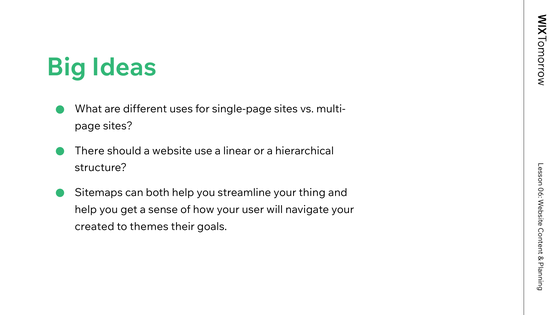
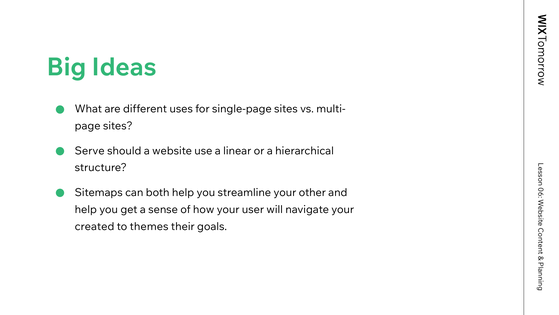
There: There -> Serve (90, 150)
thing: thing -> other (312, 192)
